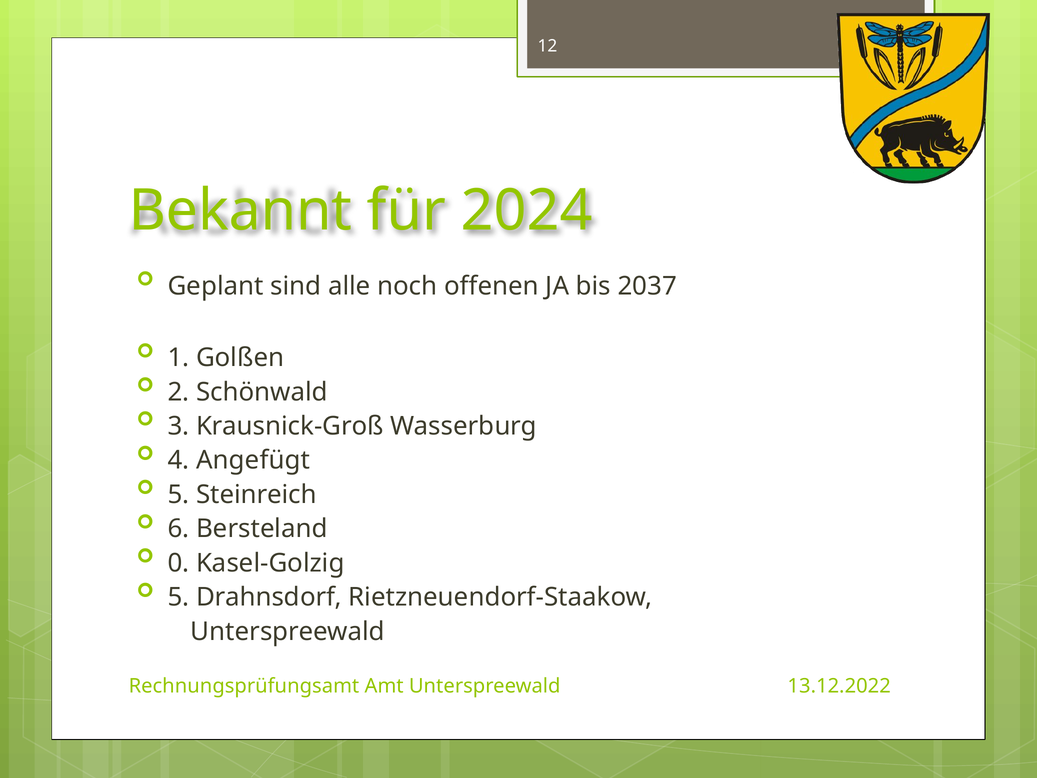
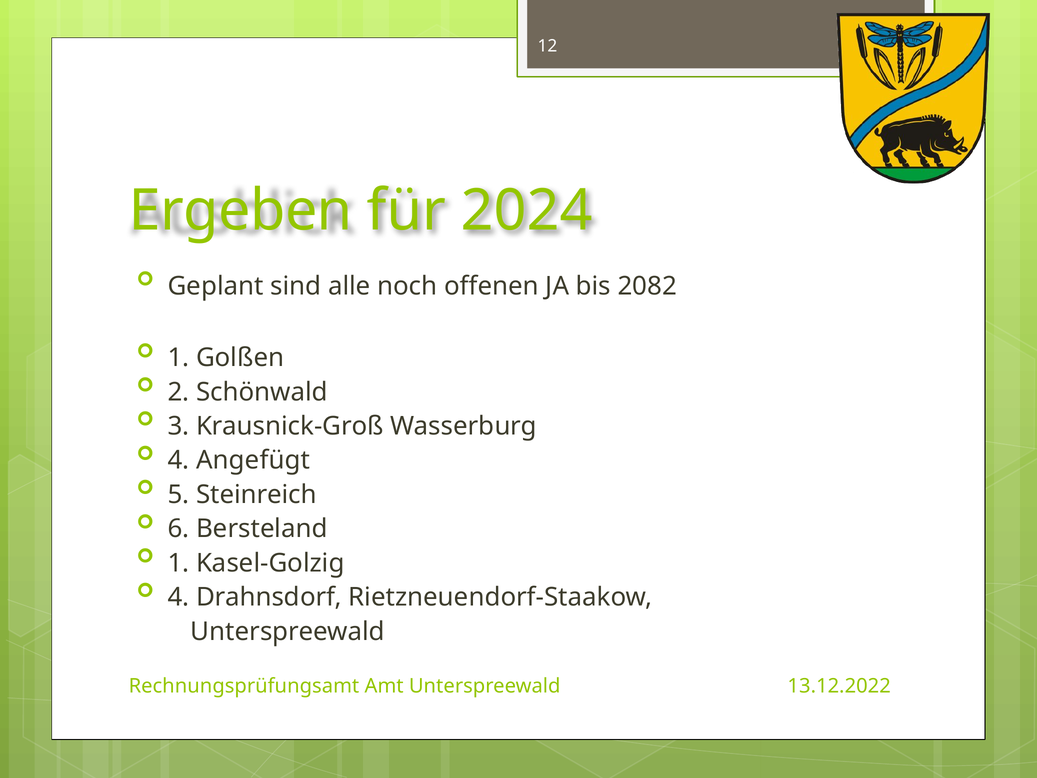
Bekannt: Bekannt -> Ergeben (241, 210)
2037: 2037 -> 2082 (647, 286)
0: 0 -> 1 (178, 563)
5: 5 -> 4 (178, 597)
